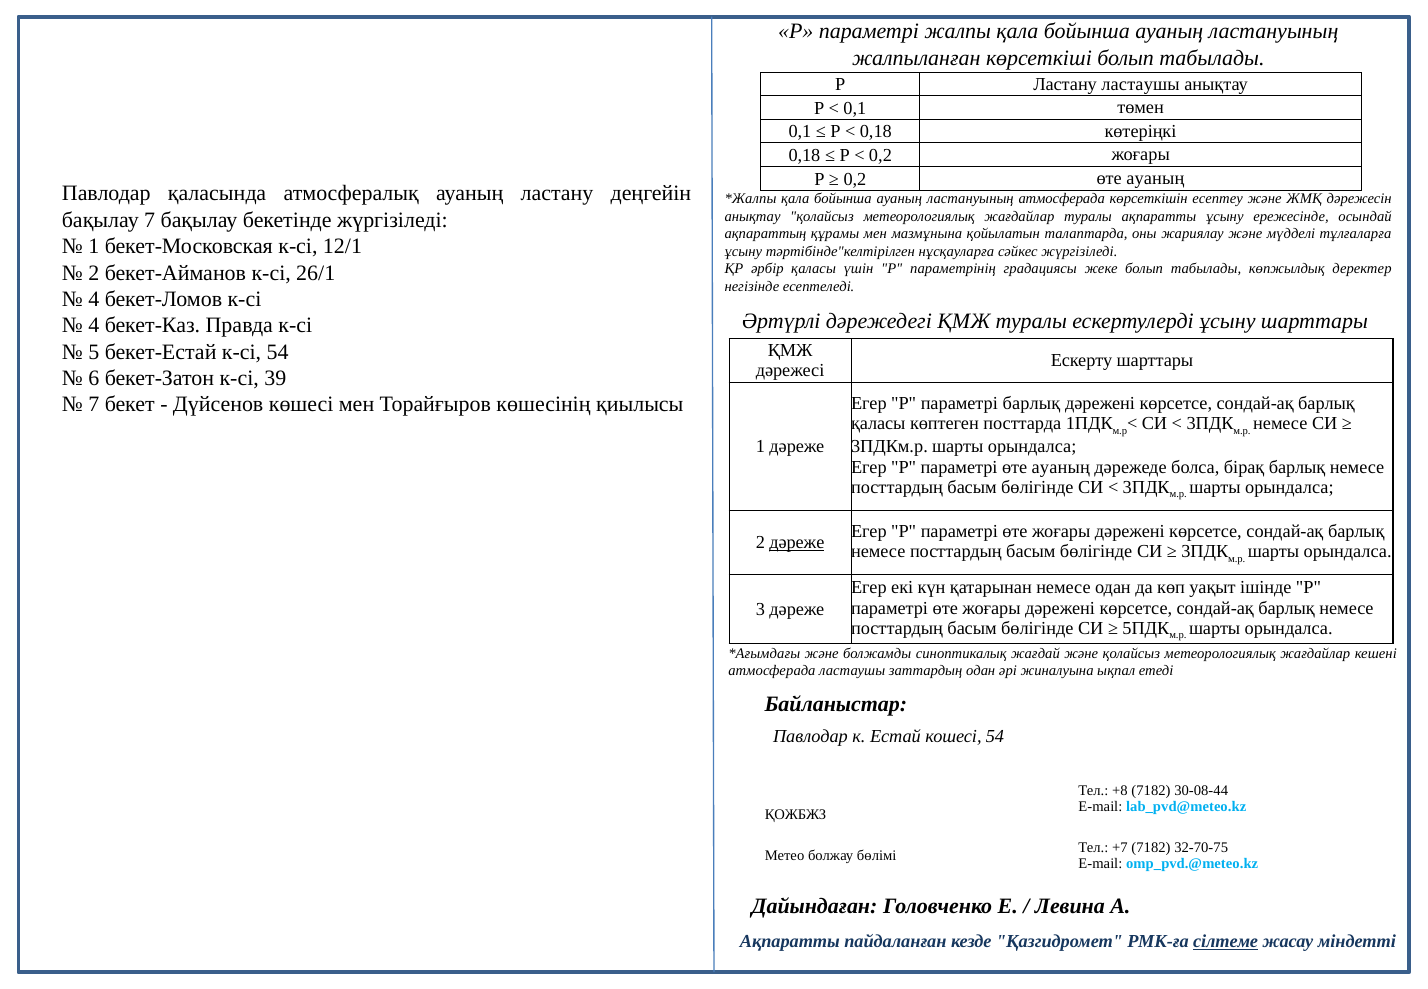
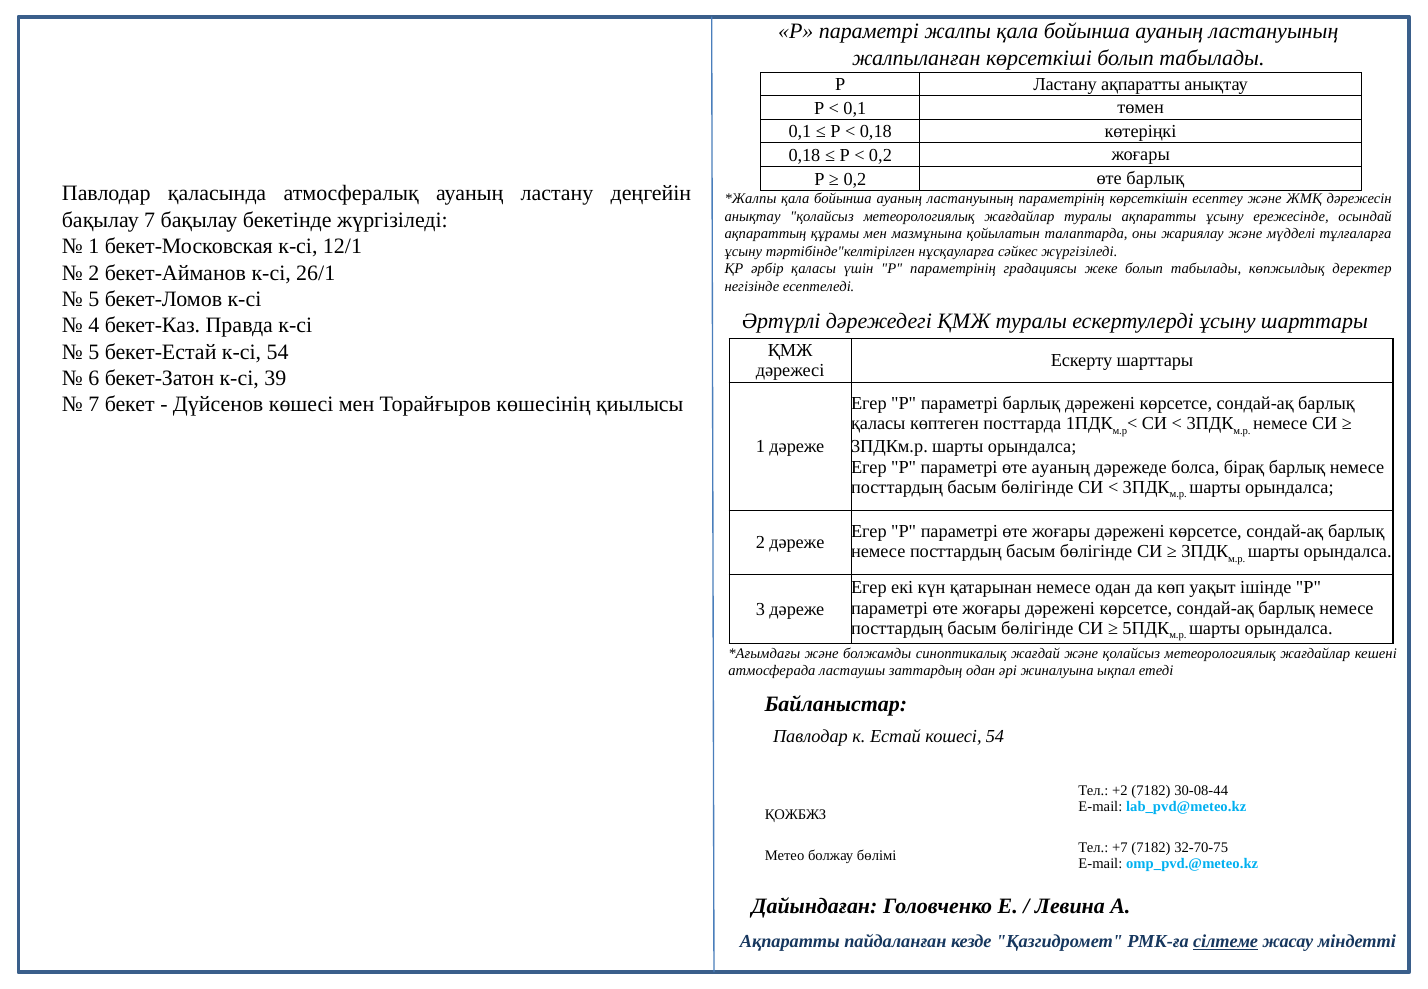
Ластану ластаушы: ластаушы -> ақпаратты (1141, 84)
0,2 өте ауаның: ауаның -> барлық (1155, 178)
ластануының атмосферада: атмосферада -> параметрінің (1062, 199)
4: 4 -> 5 (94, 299)
дәреже underline: present -> none (797, 543)
+8: +8 -> +2 (1120, 790)
